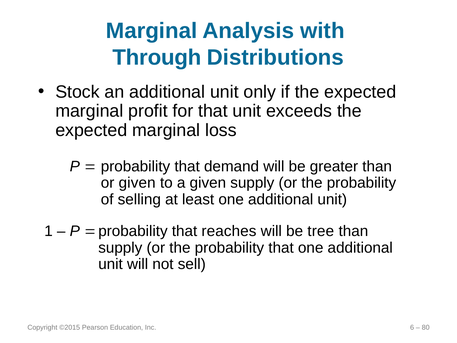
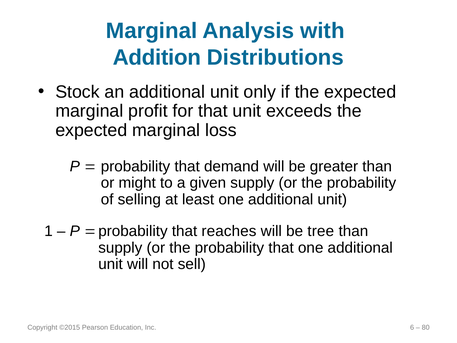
Through: Through -> Addition (157, 58)
or given: given -> might (137, 183)
